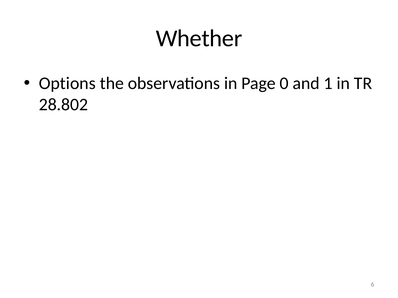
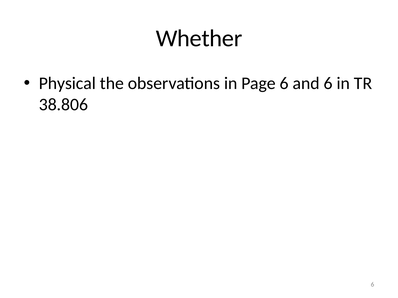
Options: Options -> Physical (67, 83)
Page 0: 0 -> 6 (284, 83)
and 1: 1 -> 6 (328, 83)
28.802: 28.802 -> 38.806 (63, 105)
